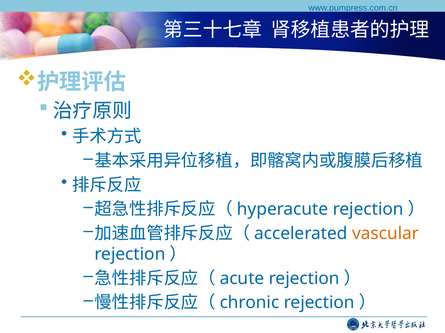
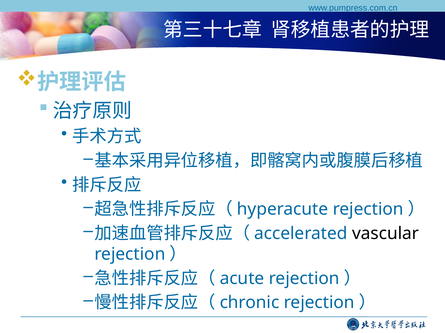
vascular colour: orange -> black (386, 234)
